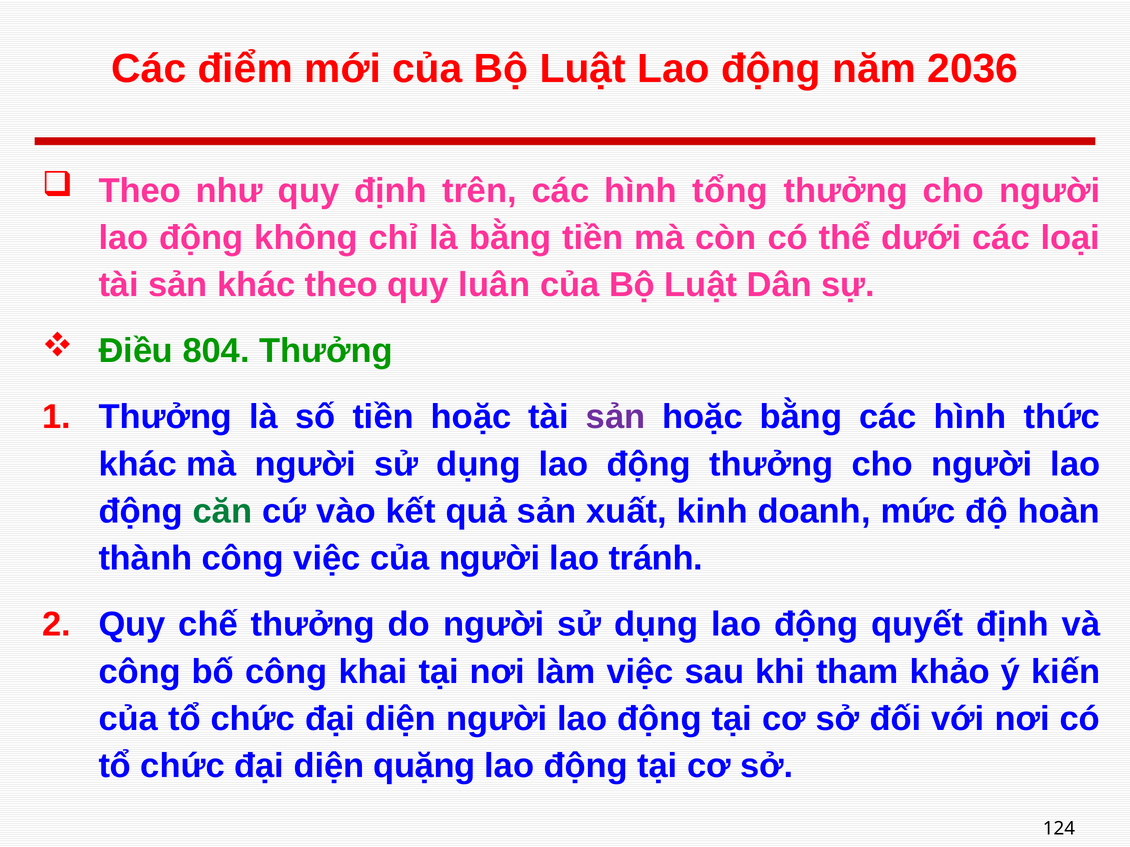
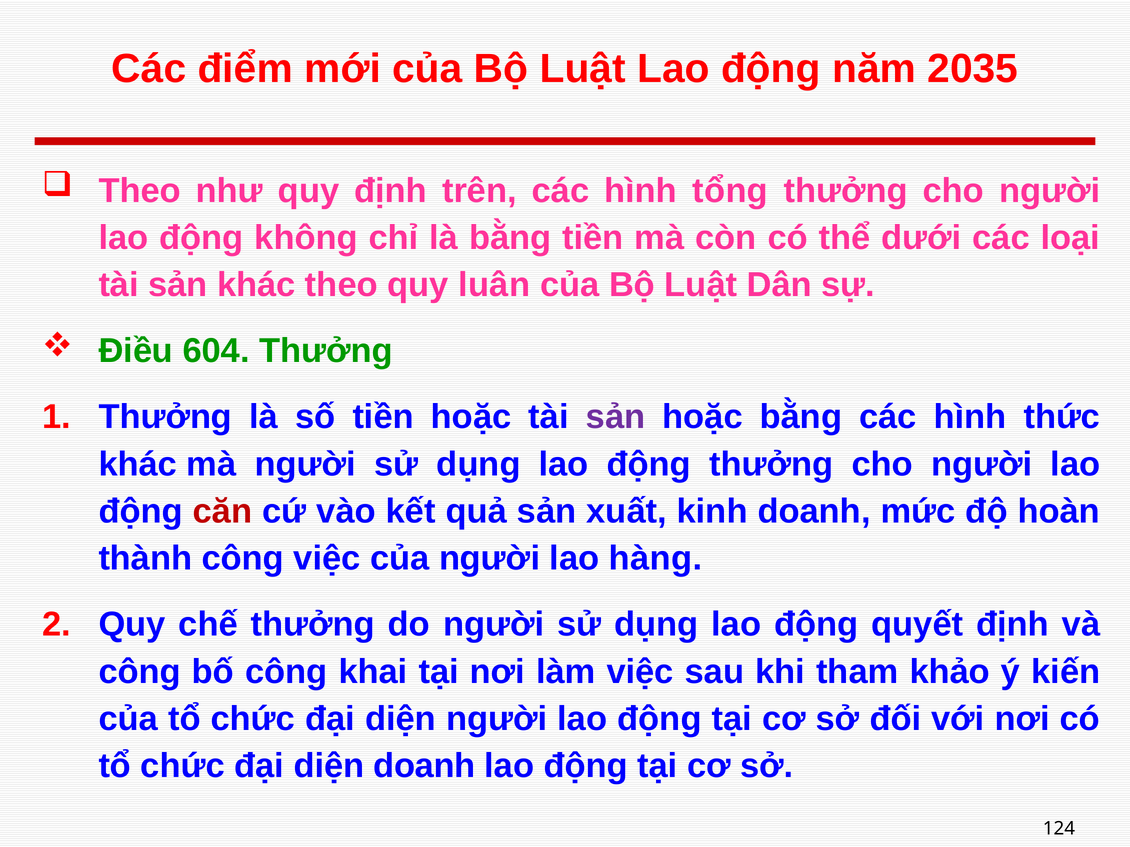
2036: 2036 -> 2035 (973, 69)
804: 804 -> 604 (216, 351)
căn colour: green -> red (222, 512)
tránh: tránh -> hàng (655, 559)
diện quặng: quặng -> doanh (425, 767)
